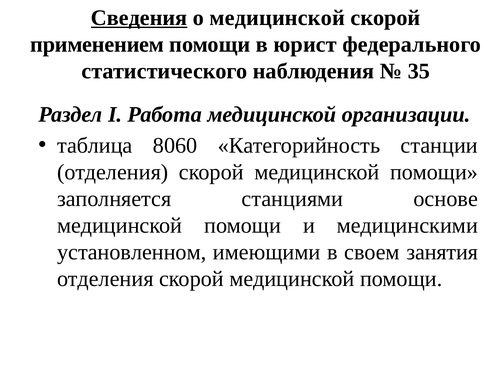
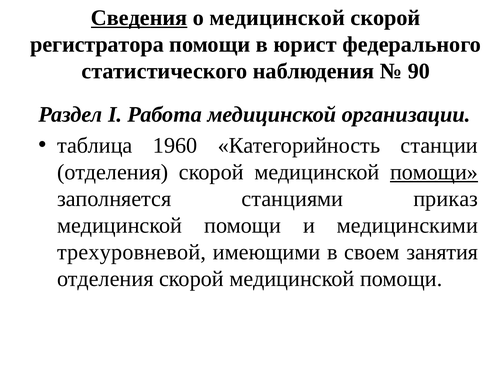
применением: применением -> регистратора (97, 44)
35: 35 -> 90 (419, 71)
8060: 8060 -> 1960 (175, 145)
помощи underline: none -> present (434, 172)
основе: основе -> приказ (446, 199)
установленном: установленном -> трехуровневой (132, 252)
